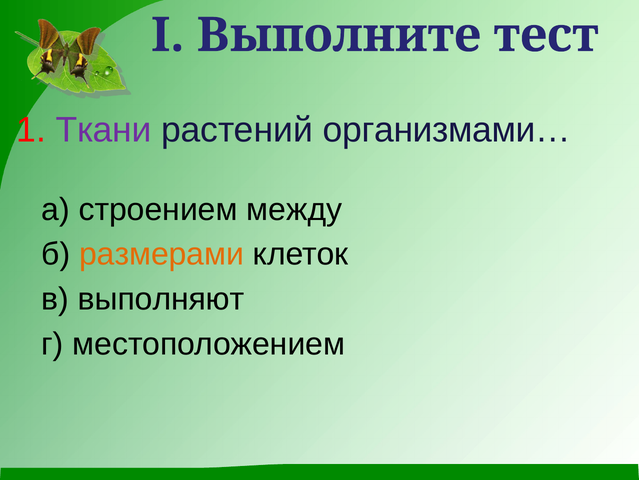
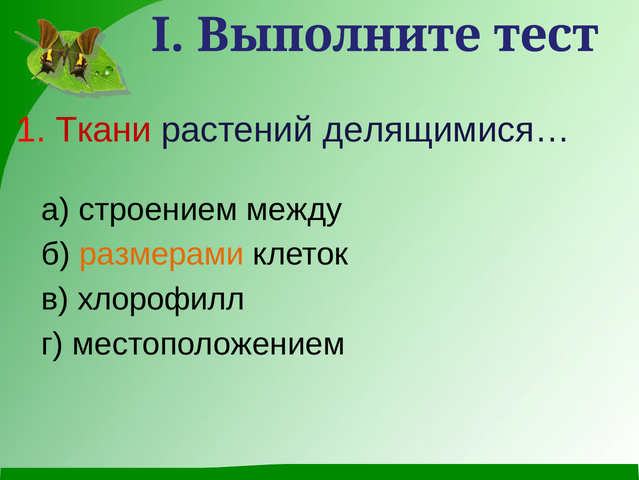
Ткани colour: purple -> red (104, 130)
организмами…: организмами… -> делящимися… (447, 130)
выполняют: выполняют -> хлорофилл (161, 299)
